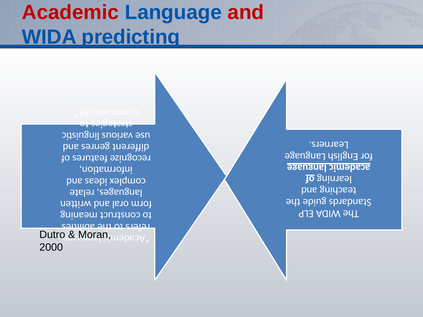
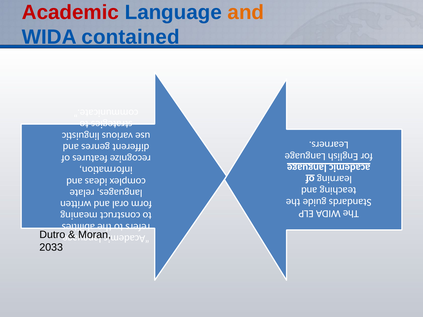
and colour: red -> orange (246, 12)
predicting: predicting -> contained (131, 37)
2000: 2000 -> 2033 (51, 247)
